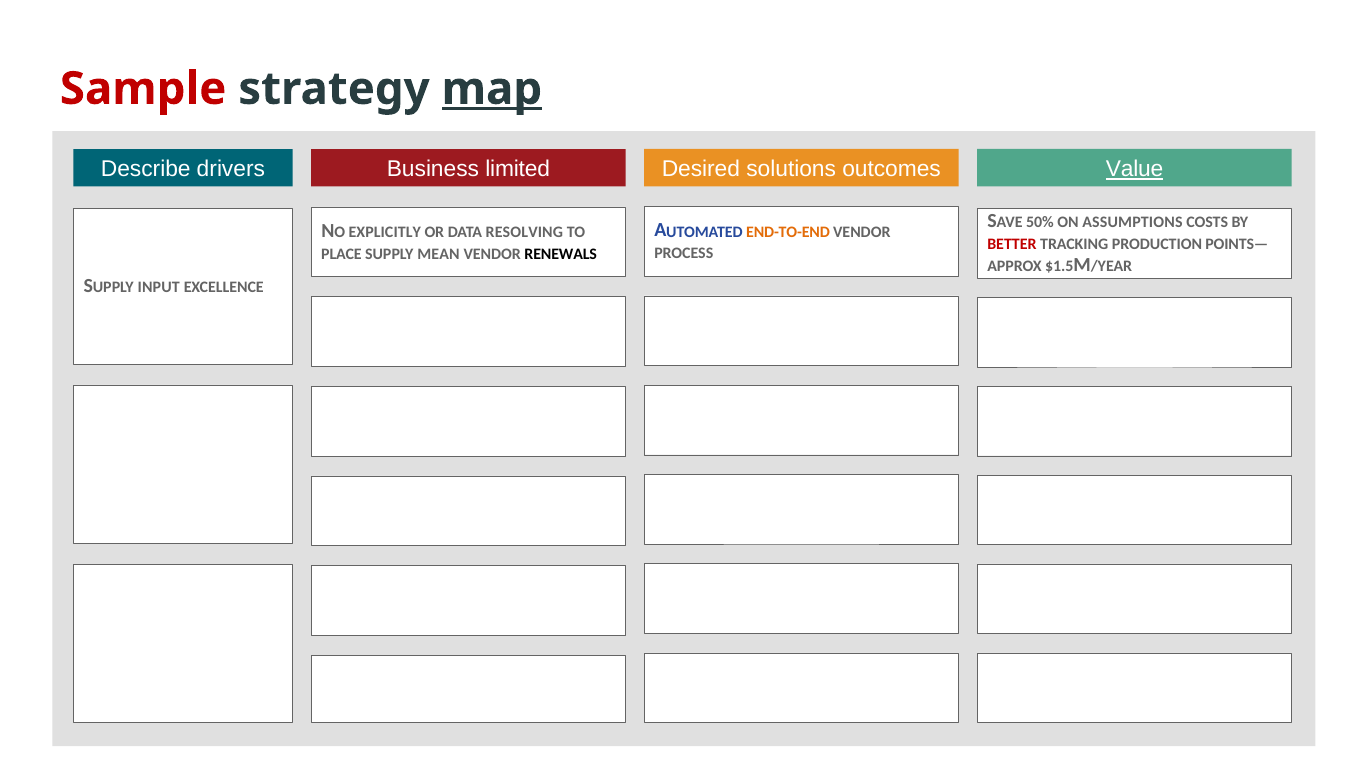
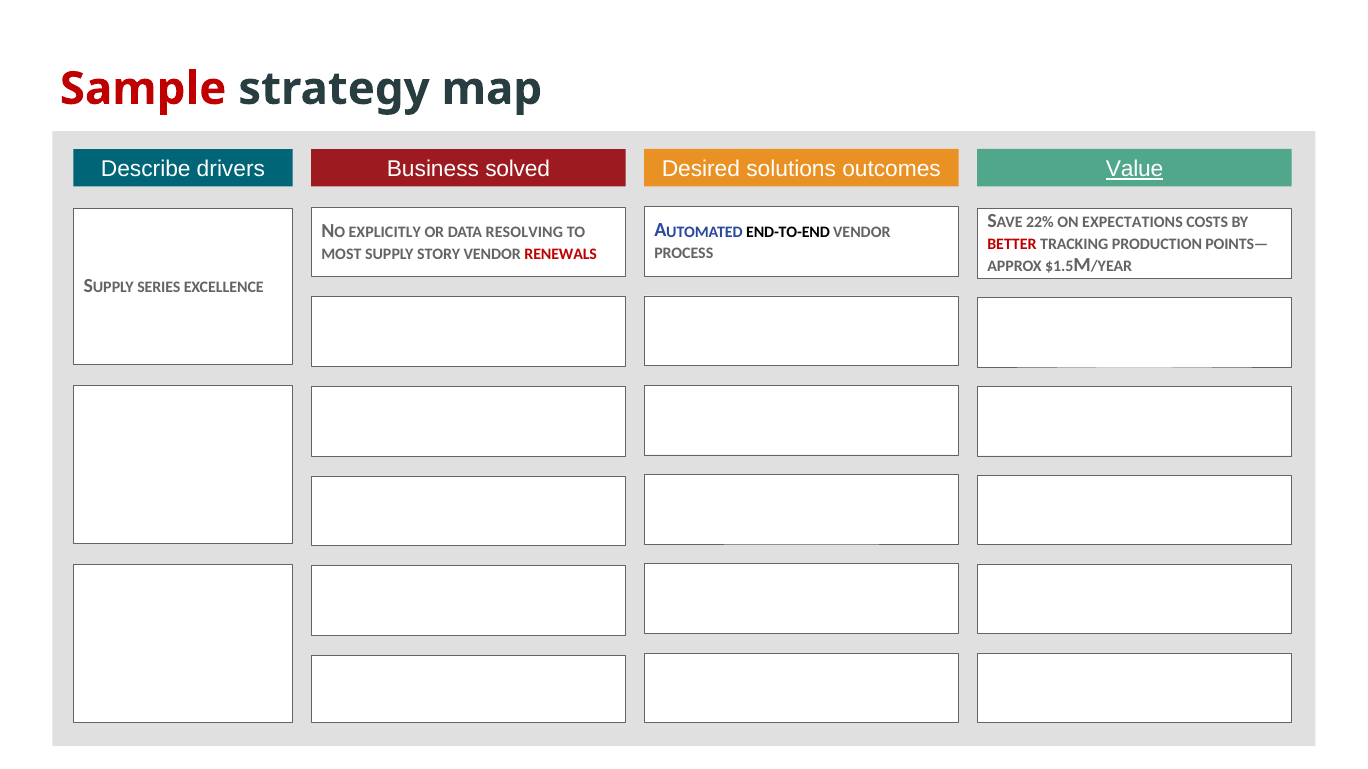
map underline: present -> none (492, 89)
limited: limited -> solved (518, 170)
50%: 50% -> 22% (1040, 223)
ASSUMPTIONS: ASSUMPTIONS -> EXPECTATIONS (1133, 223)
END-TO-END colour: orange -> black (788, 232)
PLACE: PLACE -> MOST (341, 254)
MEAN: MEAN -> STORY (439, 254)
RENEWALS colour: black -> red (561, 254)
INPUT: INPUT -> SERIES (159, 287)
